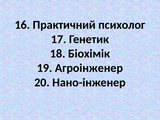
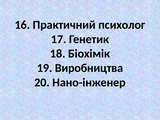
Агроінженер: Агроінженер -> Виробництва (89, 68)
